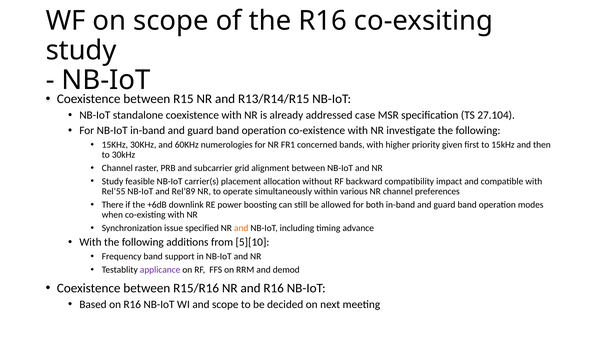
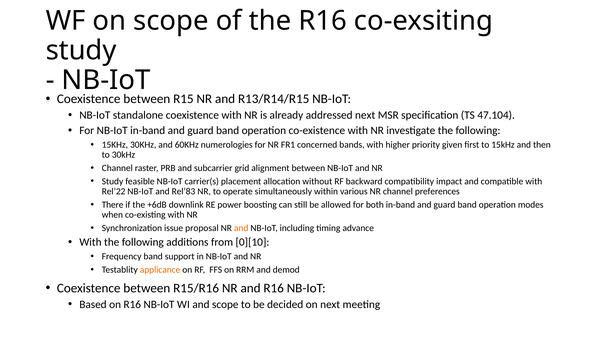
addressed case: case -> next (365, 115)
27.104: 27.104 -> 47.104 (496, 115)
Rel’55: Rel’55 -> Rel’22 (114, 191)
Rel’89: Rel’89 -> Rel’83 (183, 191)
specified: specified -> proposal (202, 228)
5][10: 5][10 -> 0][10 (252, 242)
applicance colour: purple -> orange (160, 270)
